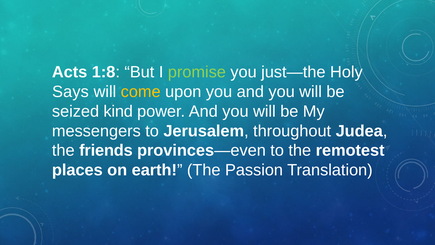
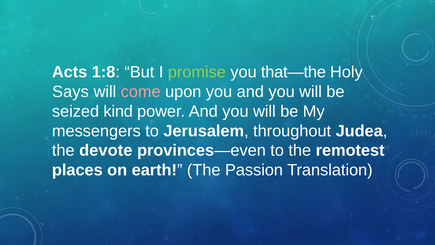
just—the: just—the -> that—the (293, 72)
come colour: yellow -> pink (141, 92)
friends: friends -> devote (106, 150)
